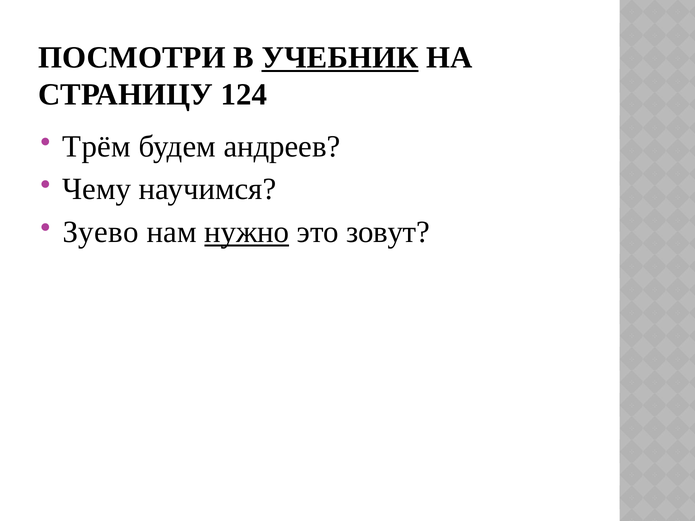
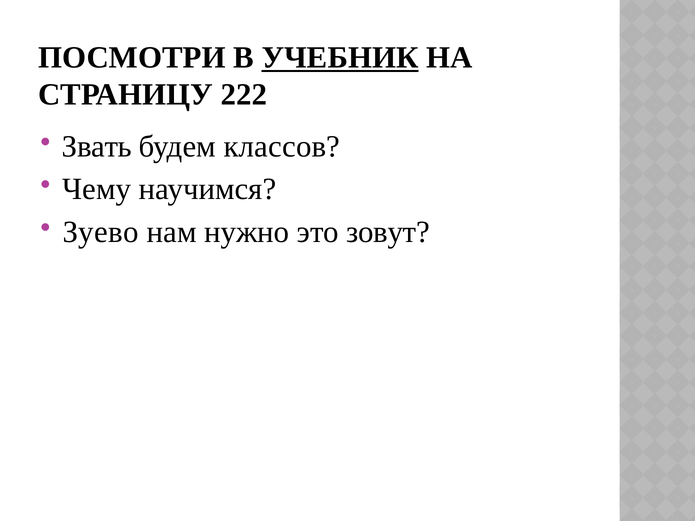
124: 124 -> 222 (244, 95)
Трём: Трём -> Звать (97, 146)
андреев: андреев -> классов (282, 146)
нужно underline: present -> none (247, 232)
